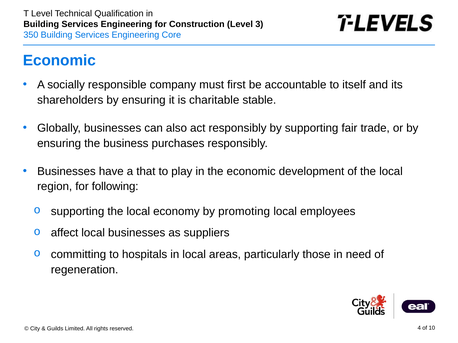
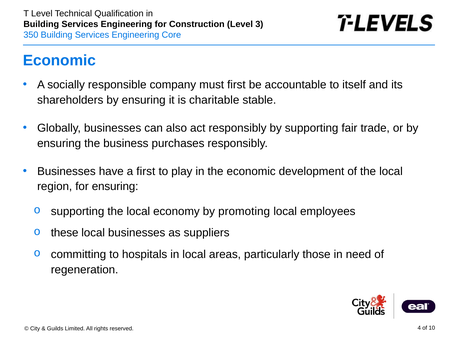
a that: that -> first (146, 171)
for following: following -> ensuring (115, 187)
affect: affect -> these (65, 233)
